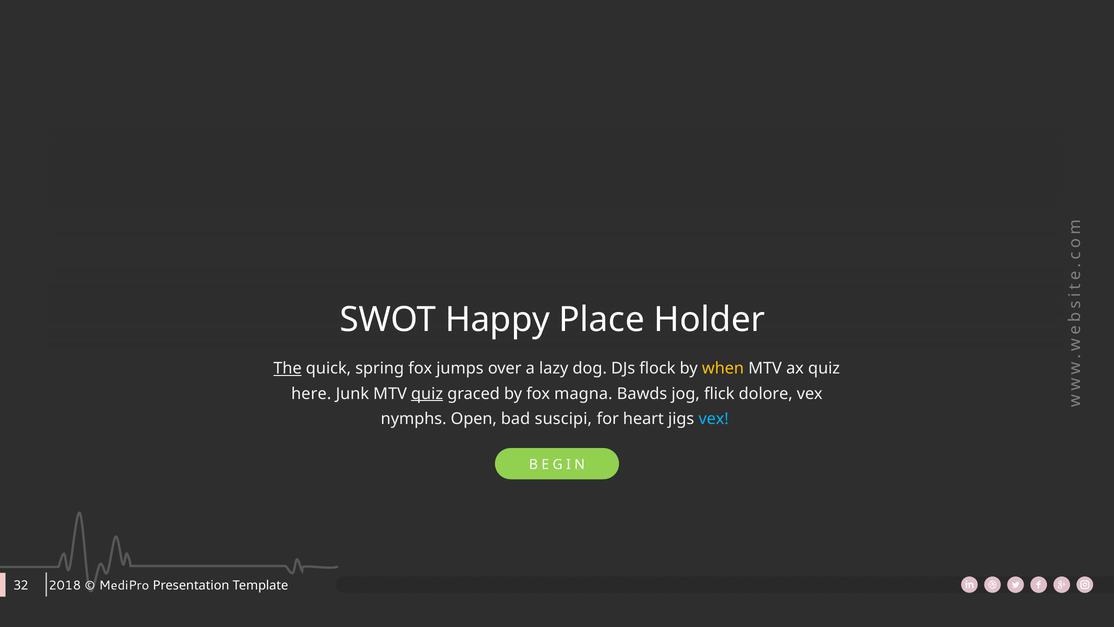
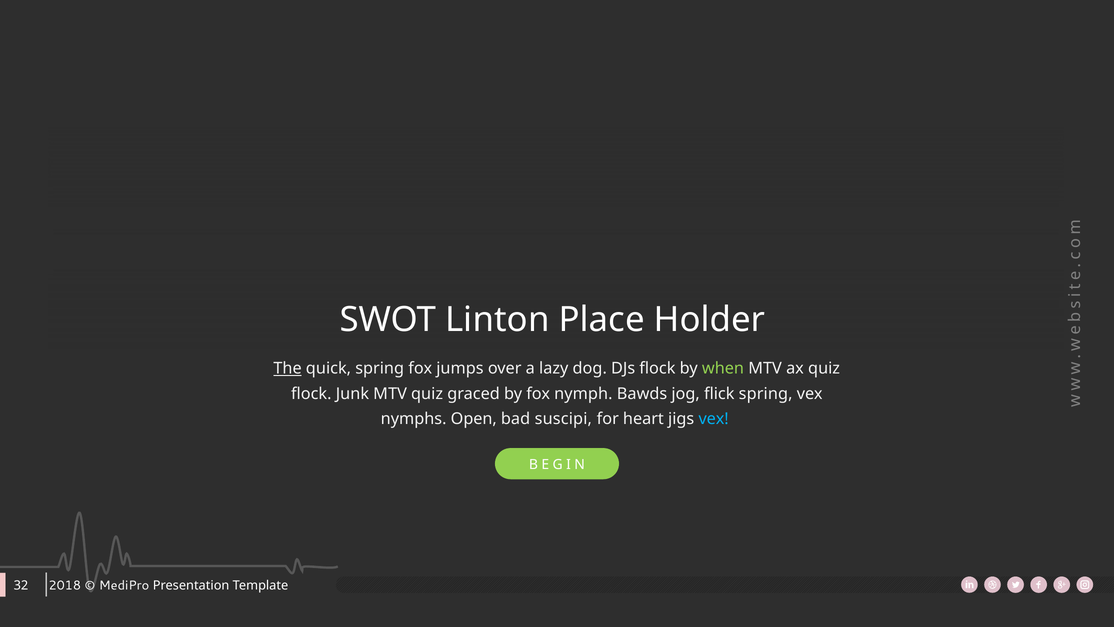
Happy: Happy -> Linton (497, 319)
when colour: yellow -> light green (723, 368)
here: here -> flock (311, 393)
quiz underline: present -> none (427, 393)
magna: magna -> nymph (583, 393)
flick dolore: dolore -> spring (766, 393)
